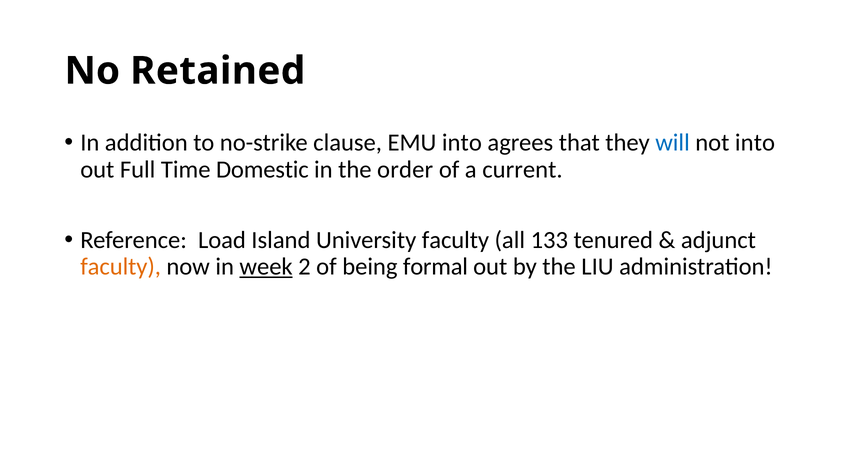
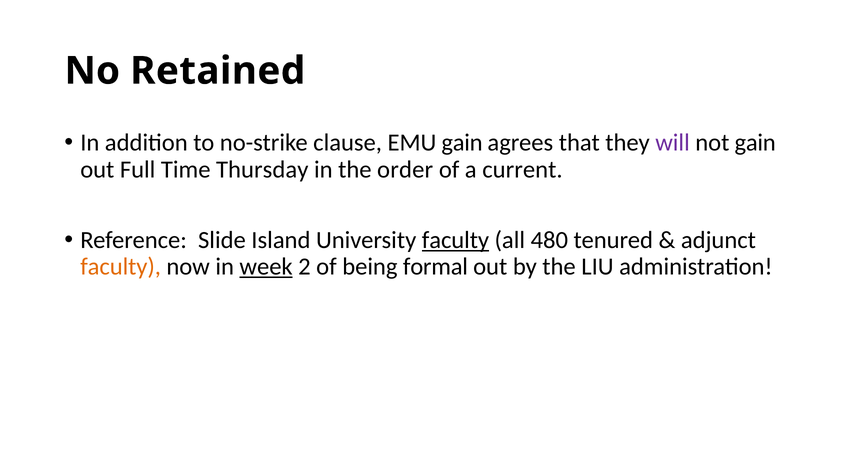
EMU into: into -> gain (462, 143)
will colour: blue -> purple (673, 143)
not into: into -> gain (755, 143)
Domestic: Domestic -> Thursday (262, 169)
Load: Load -> Slide (222, 240)
faculty underline: none -> present (455, 240)
133: 133 -> 480 (549, 240)
